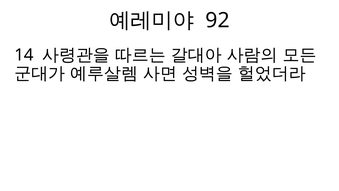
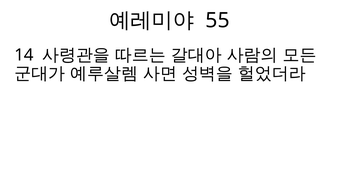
92: 92 -> 55 (218, 20)
